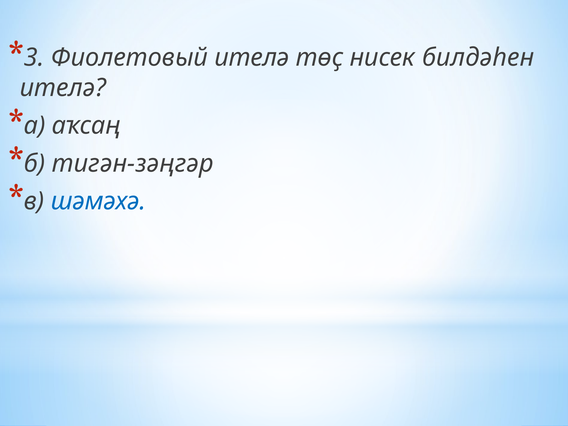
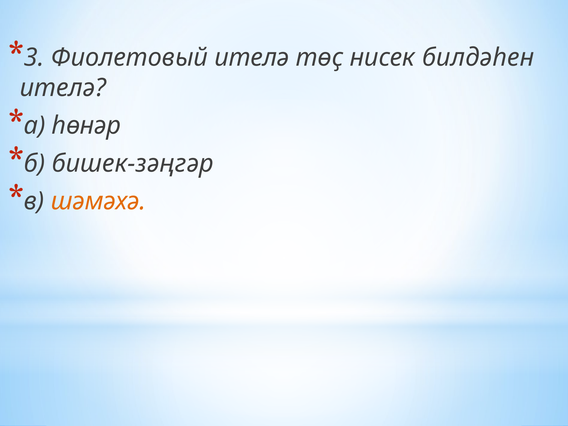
аҡсаң: аҡсаң -> һөнәр (86, 126)
тигән-зәңгәр: тигән-зәңгәр -> бишек-зәңгәр (133, 163)
шәмәхә colour: blue -> orange (98, 201)
